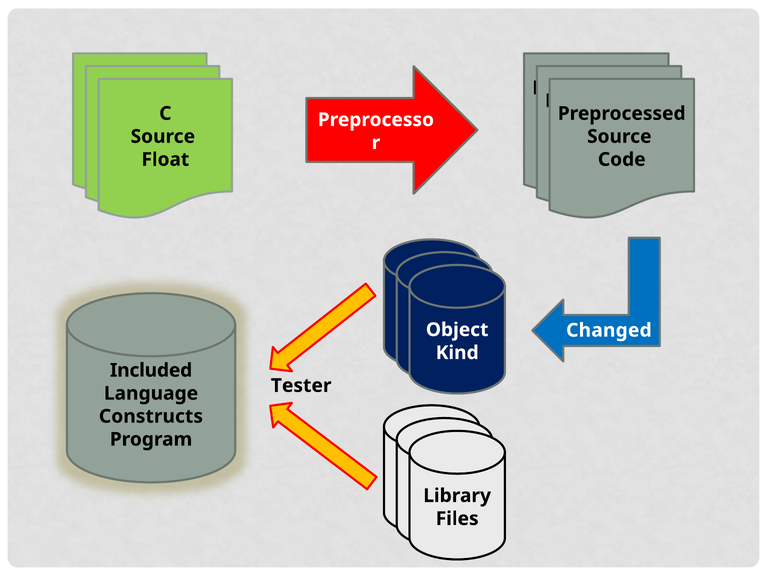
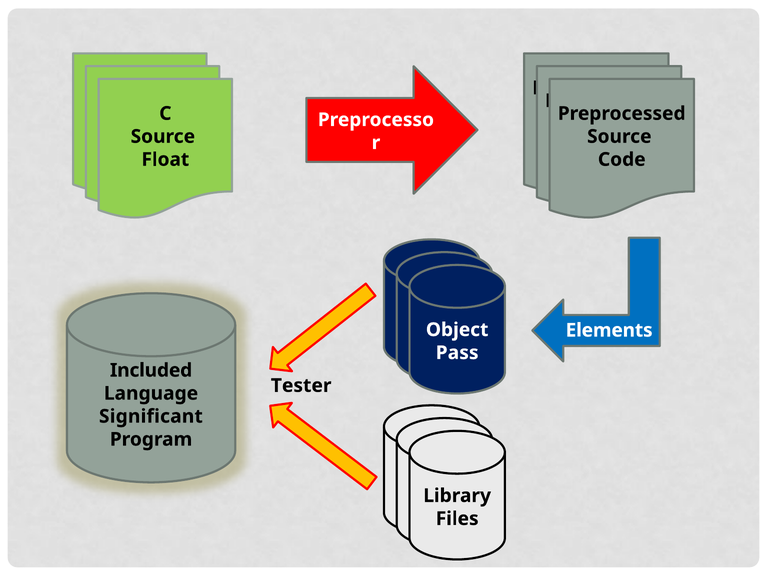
Changed: Changed -> Elements (609, 330)
Kind: Kind -> Pass (457, 353)
Constructs: Constructs -> Significant (151, 417)
